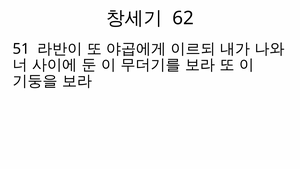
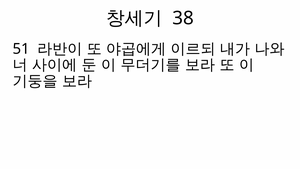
62: 62 -> 38 (183, 18)
